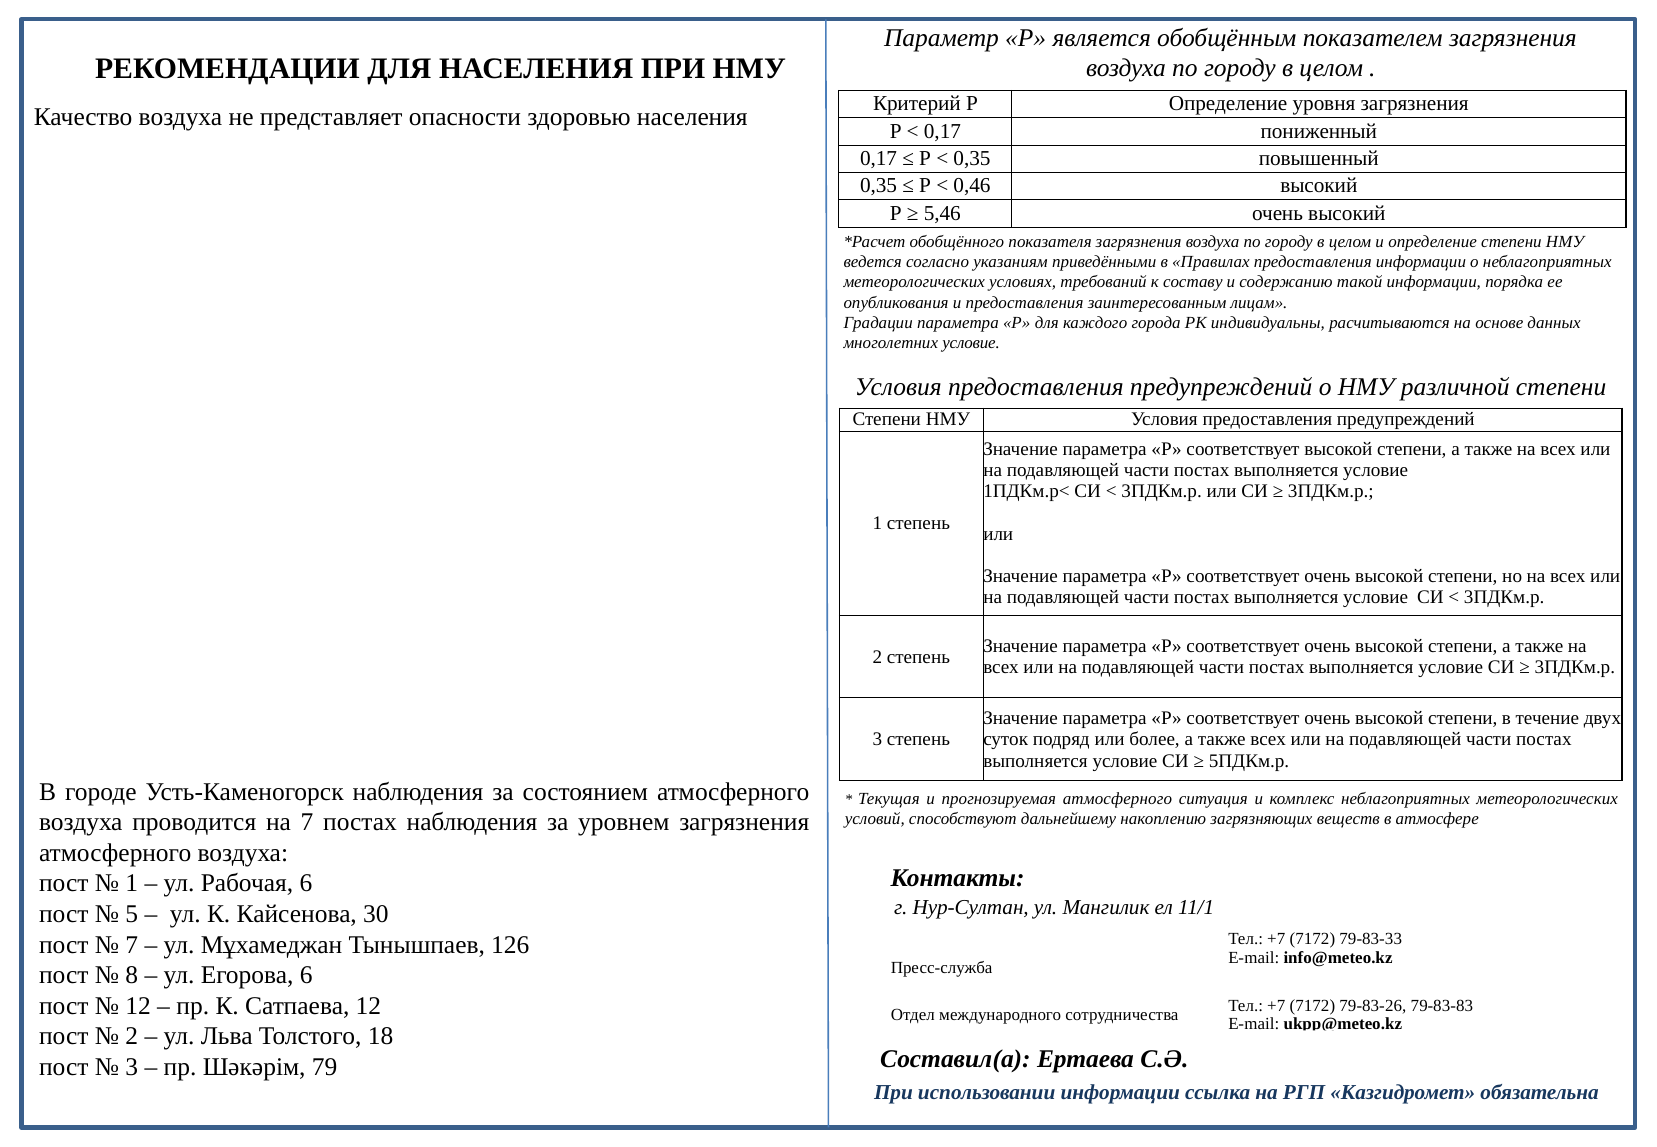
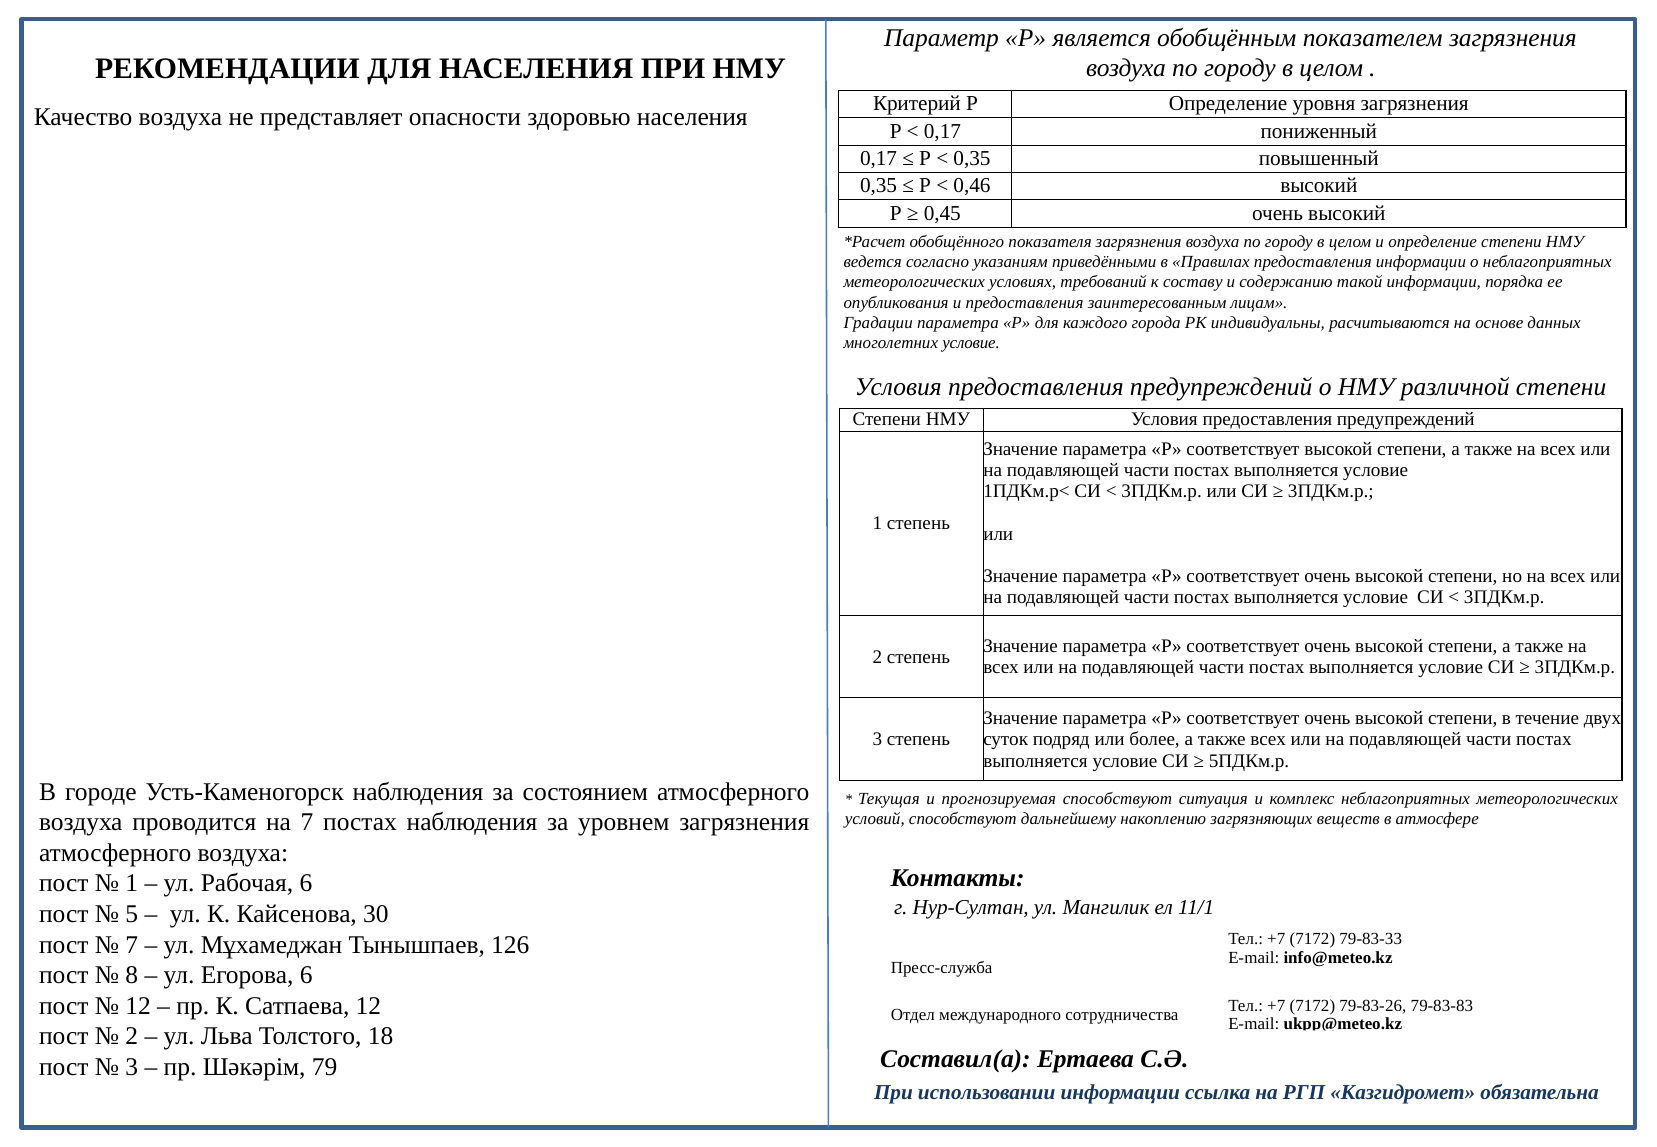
5,46: 5,46 -> 0,45 (942, 213)
прогнозируемая атмосферного: атмосферного -> способствуют (1117, 799)
